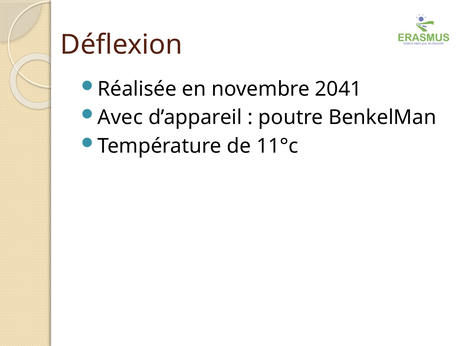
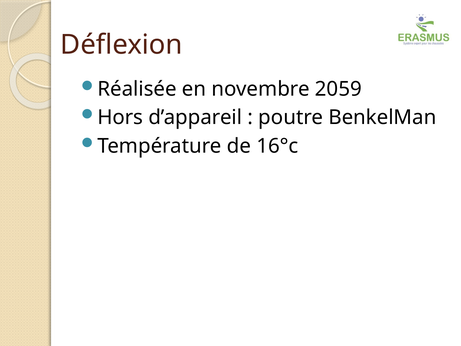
2041: 2041 -> 2059 (338, 89)
Avec: Avec -> Hors (120, 117)
11°c: 11°c -> 16°c (277, 146)
